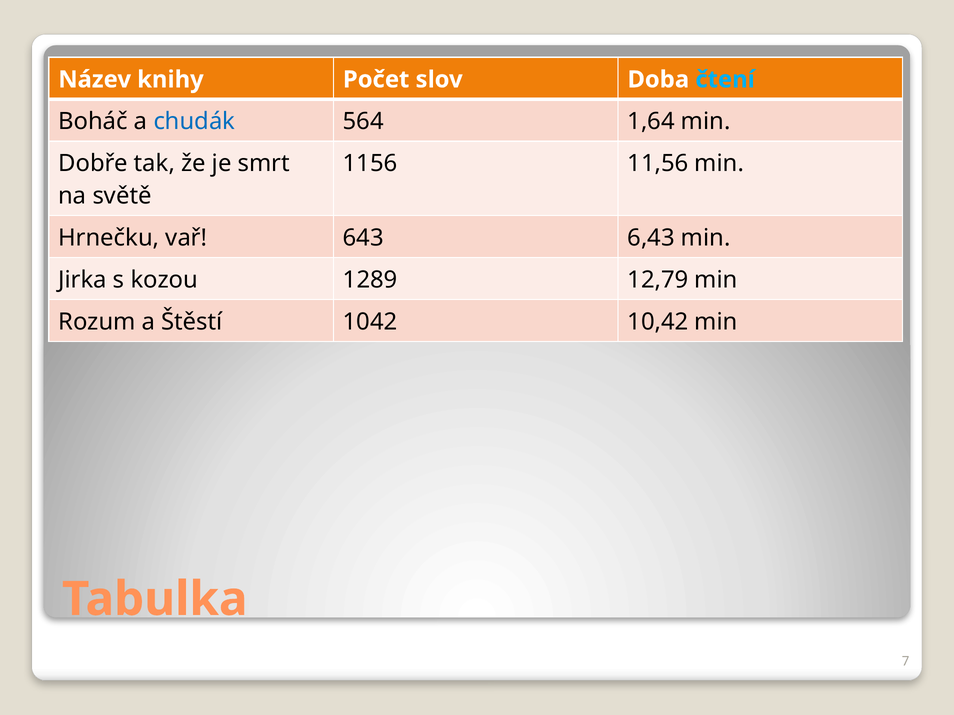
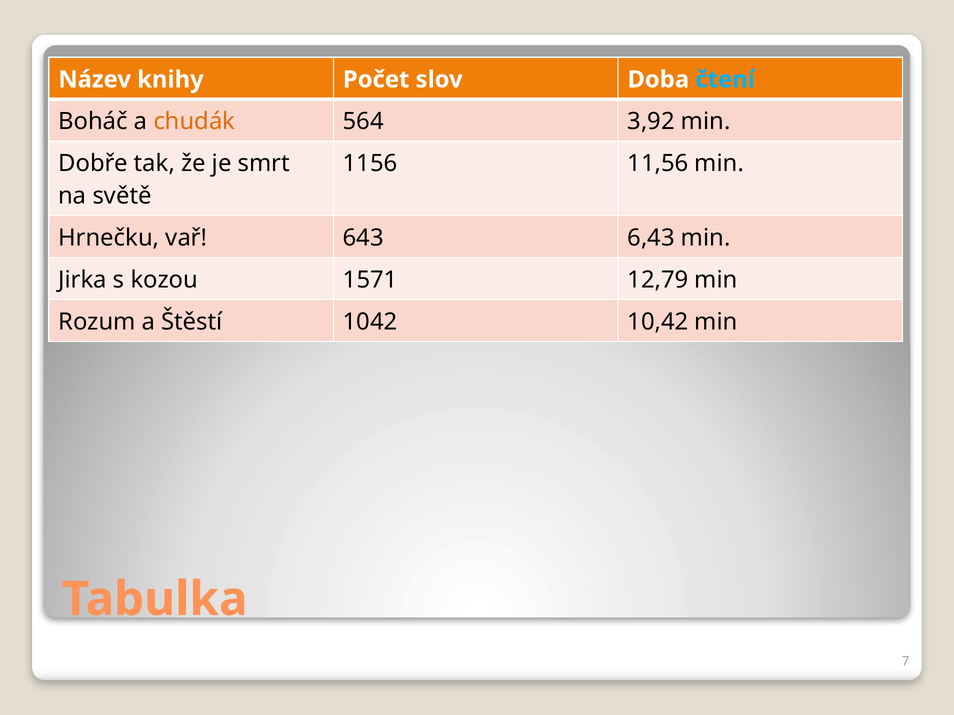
chudák colour: blue -> orange (194, 122)
1,64: 1,64 -> 3,92 (651, 122)
1289: 1289 -> 1571 (370, 280)
